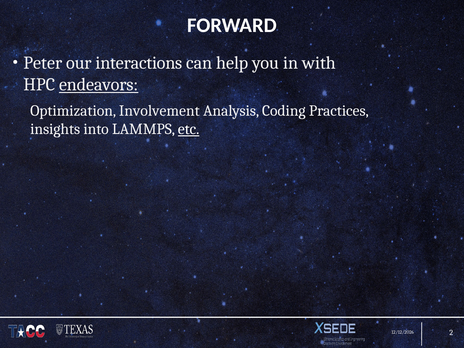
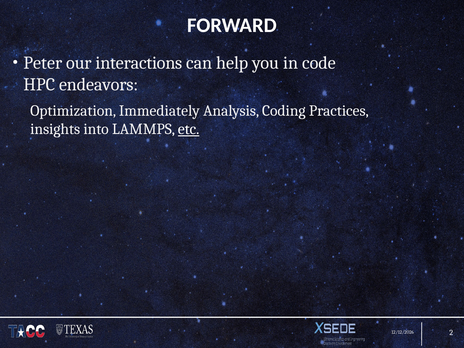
with: with -> code (319, 63)
endeavors underline: present -> none (99, 85)
Involvement: Involvement -> Immediately (159, 111)
